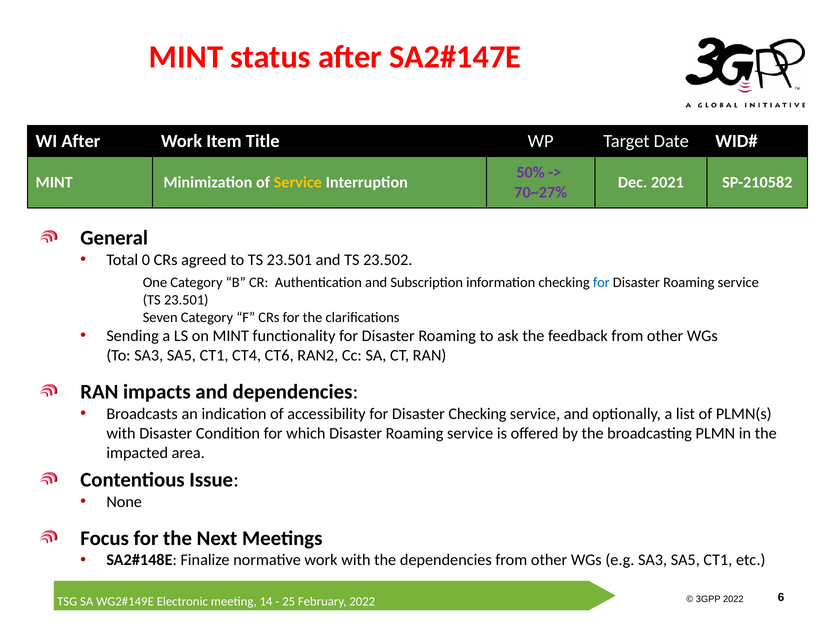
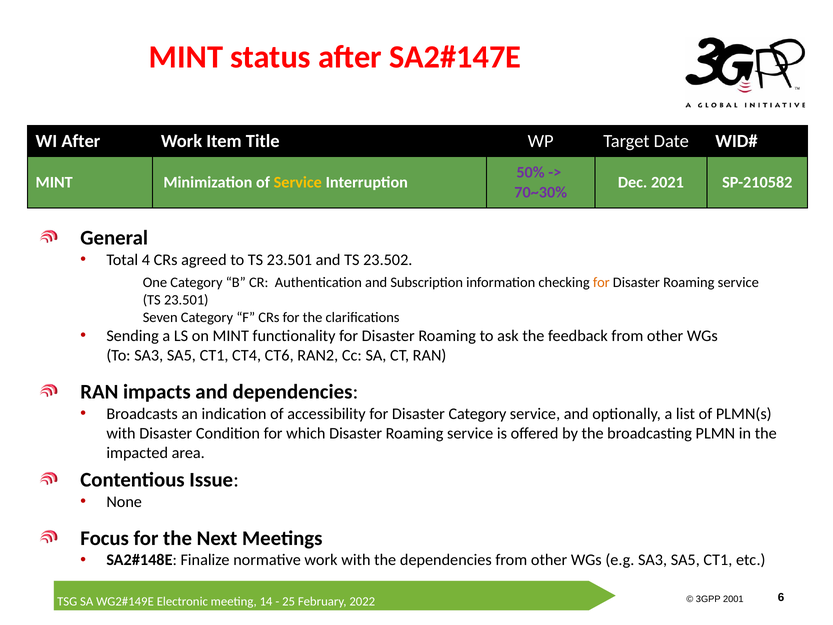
70~27%: 70~27% -> 70~30% (541, 192)
0: 0 -> 4 (146, 260)
for colour: blue -> orange (601, 283)
Disaster Checking: Checking -> Category (477, 414)
2022: 2022 -> 2001 (733, 599)
